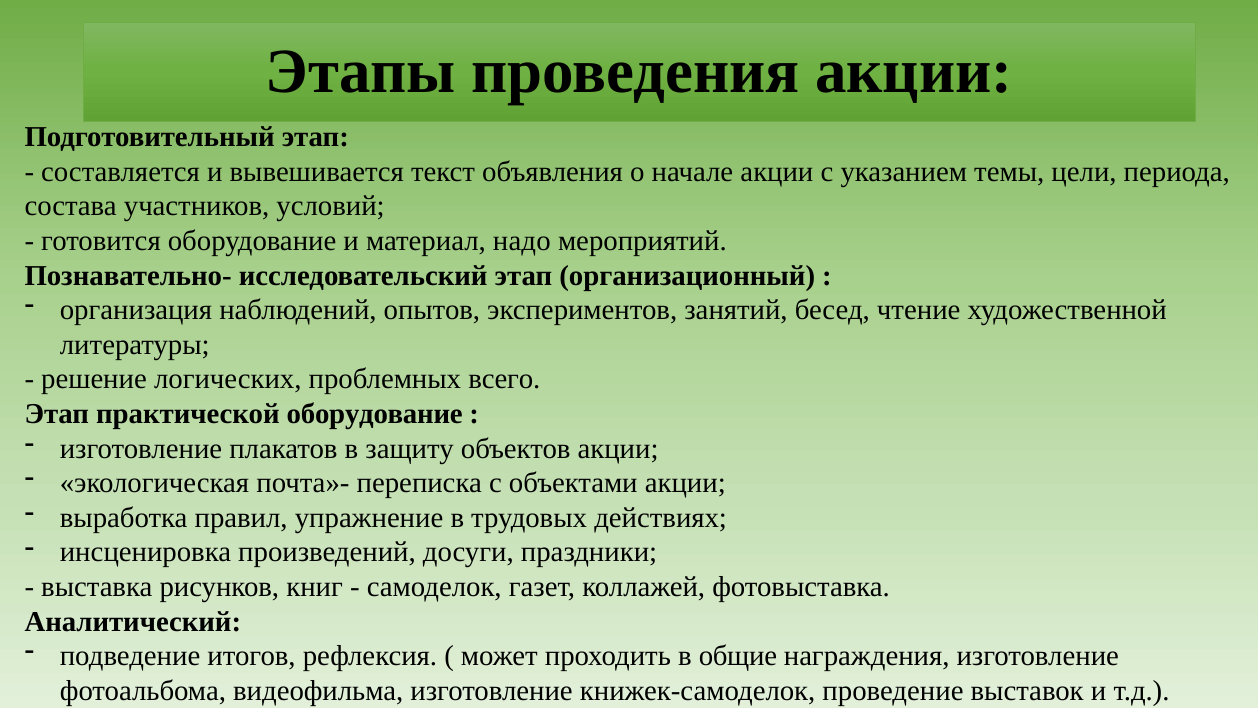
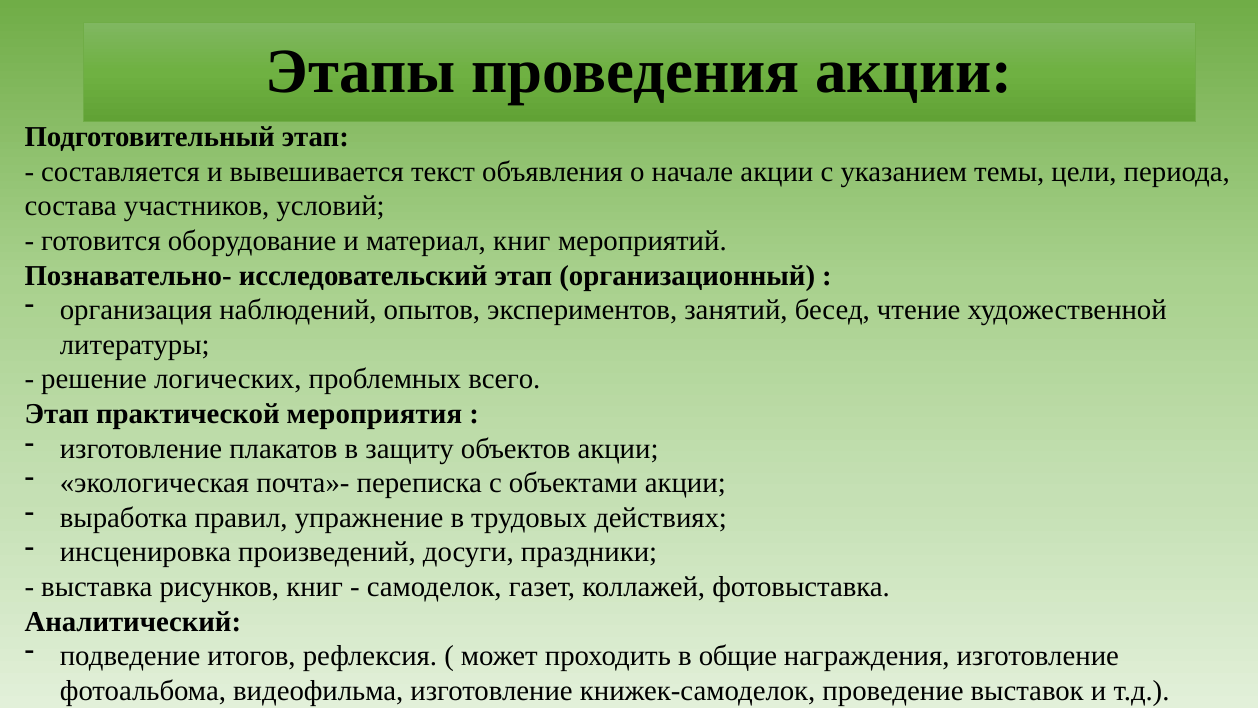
материал надо: надо -> книг (522, 241)
практической оборудование: оборудование -> мероприятия (374, 414)
